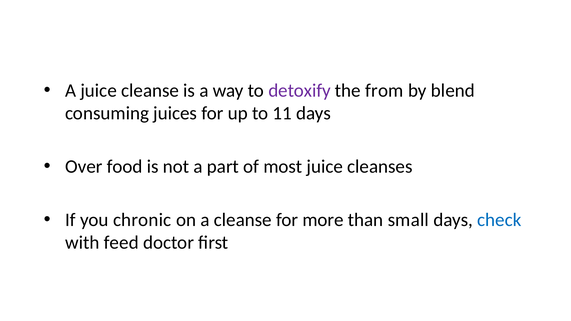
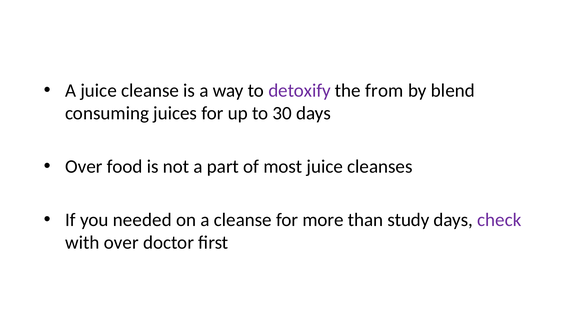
11: 11 -> 30 (282, 113)
chronic: chronic -> needed (142, 220)
small: small -> study (408, 220)
check colour: blue -> purple (499, 220)
with feed: feed -> over (121, 243)
